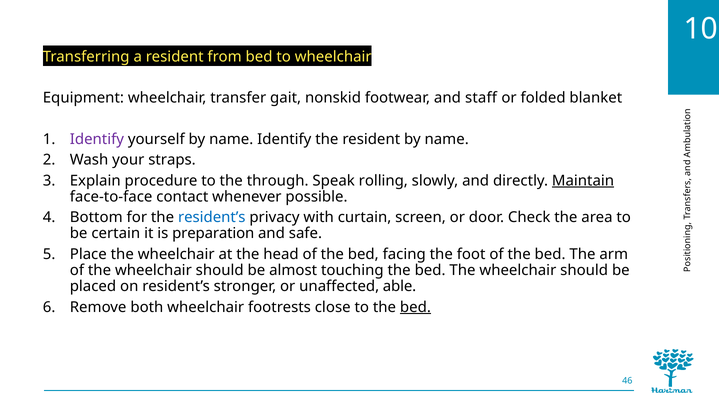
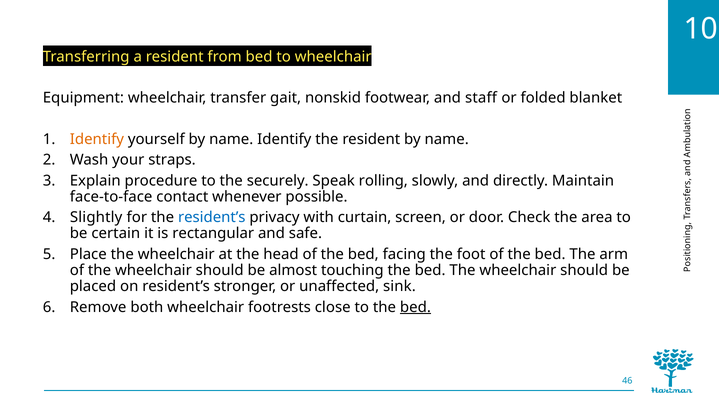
Identify colour: purple -> orange (97, 139)
through: through -> securely (278, 181)
Maintain underline: present -> none (583, 181)
Bottom: Bottom -> Slightly (96, 218)
preparation: preparation -> rectangular (213, 234)
able: able -> sink (399, 287)
